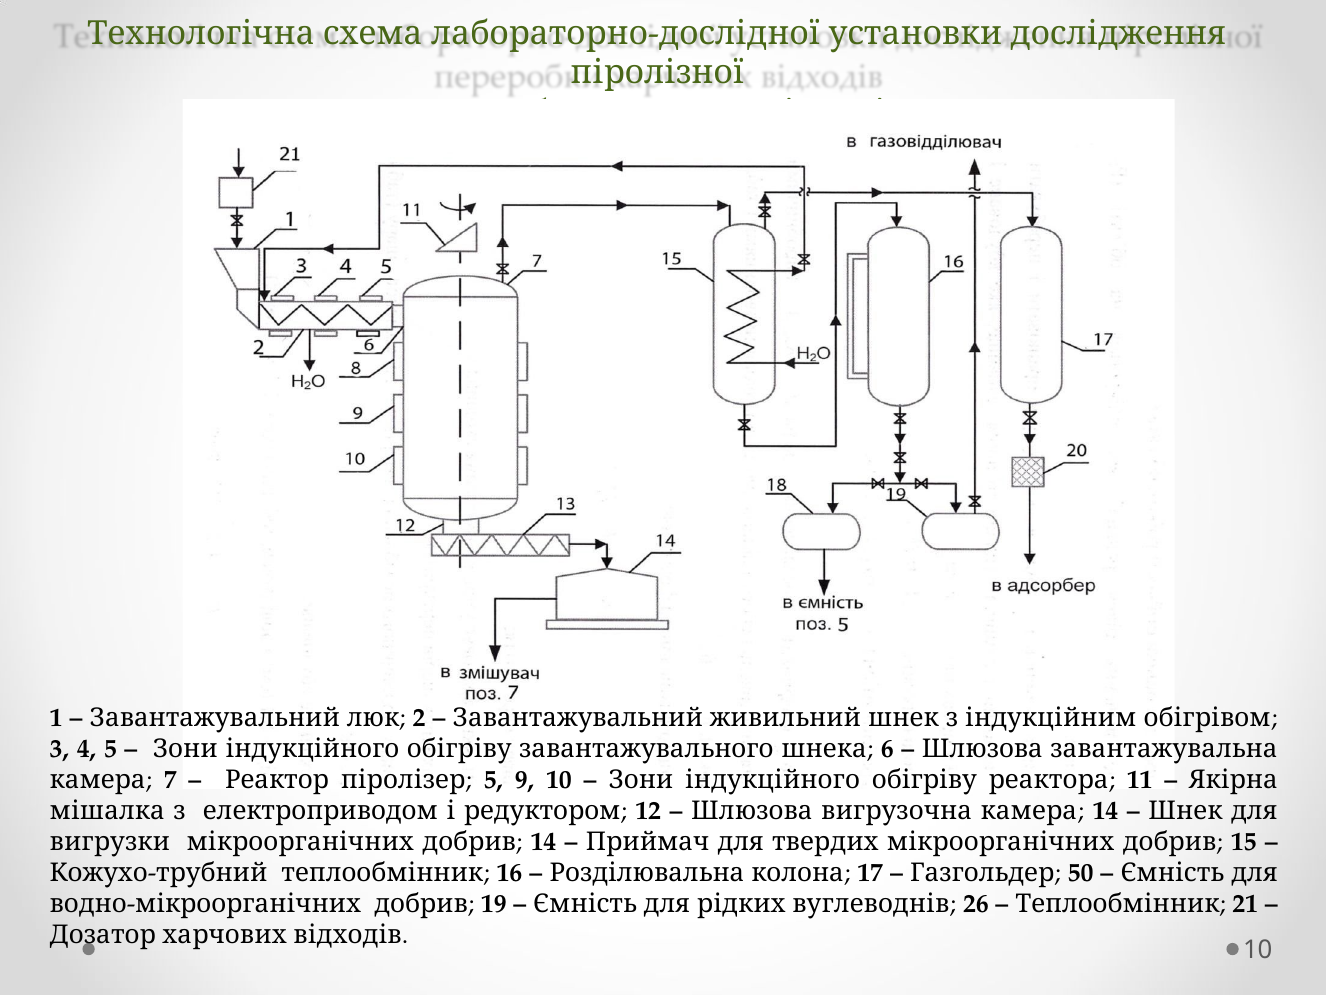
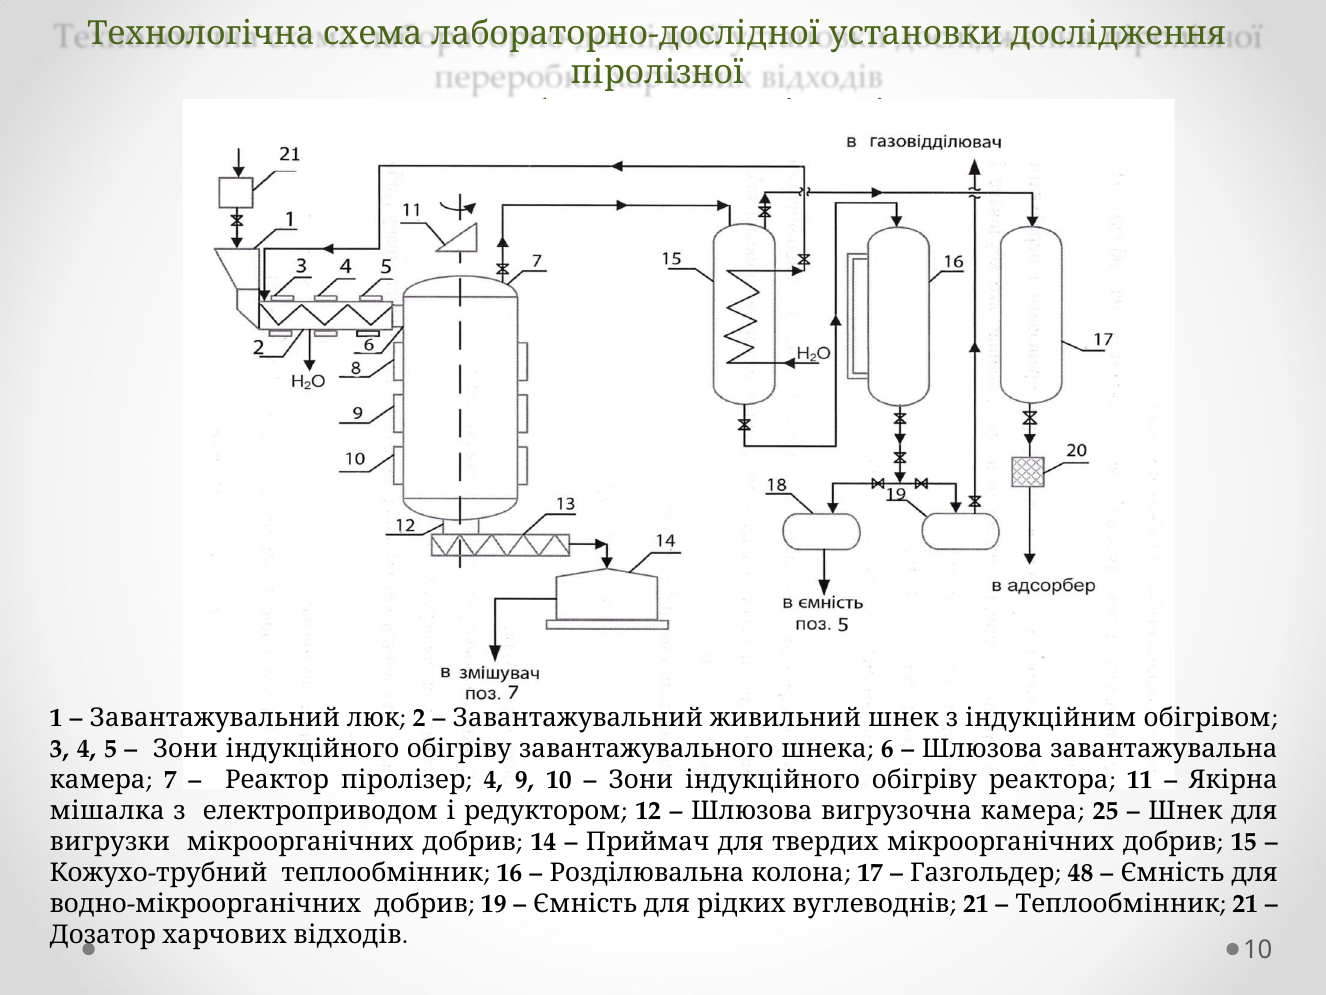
піролізер 5: 5 -> 4 (493, 780)
камера 14: 14 -> 25 (1105, 811)
50: 50 -> 48 (1081, 873)
вуглеводнів 26: 26 -> 21 (976, 904)
